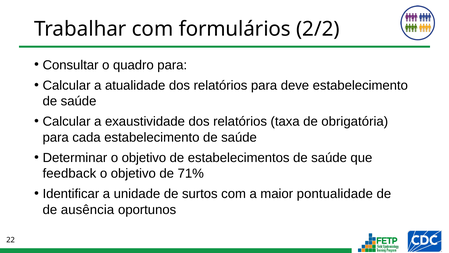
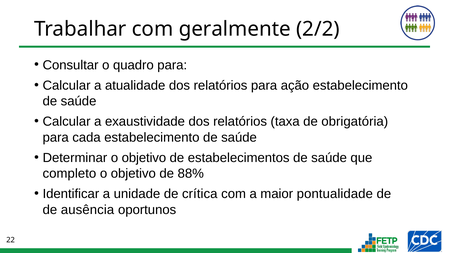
formulários: formulários -> geralmente (235, 29)
deve: deve -> ação (295, 85)
feedback: feedback -> completo (69, 173)
71%: 71% -> 88% (191, 173)
surtos: surtos -> crítica (200, 194)
